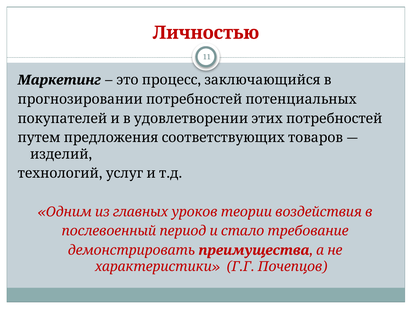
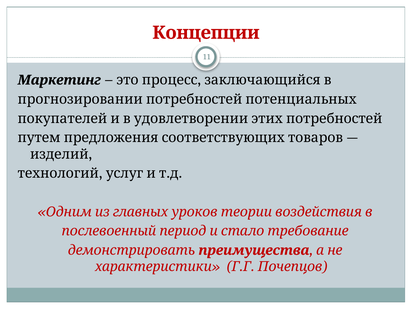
Личностью: Личностью -> Концепции (206, 33)
